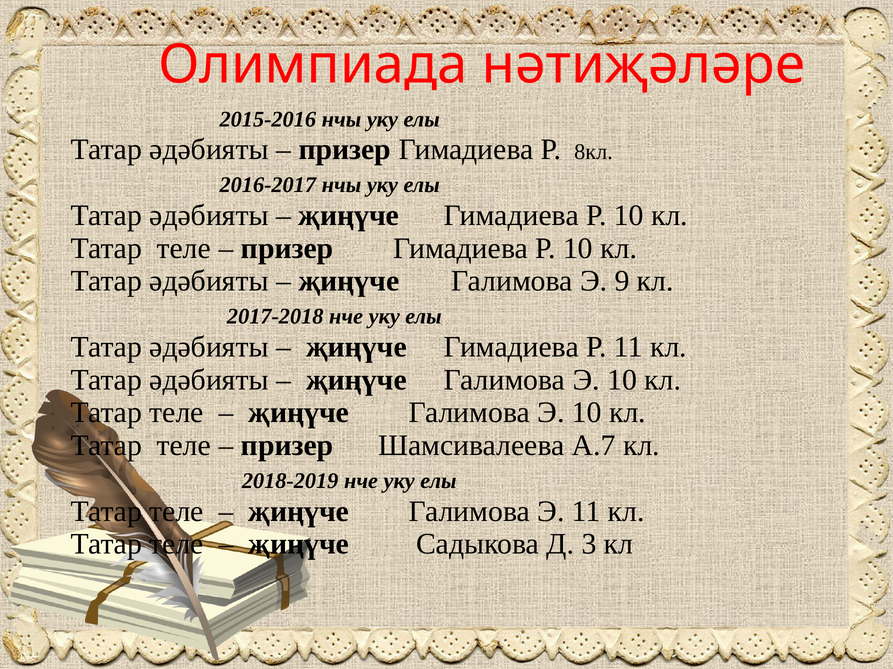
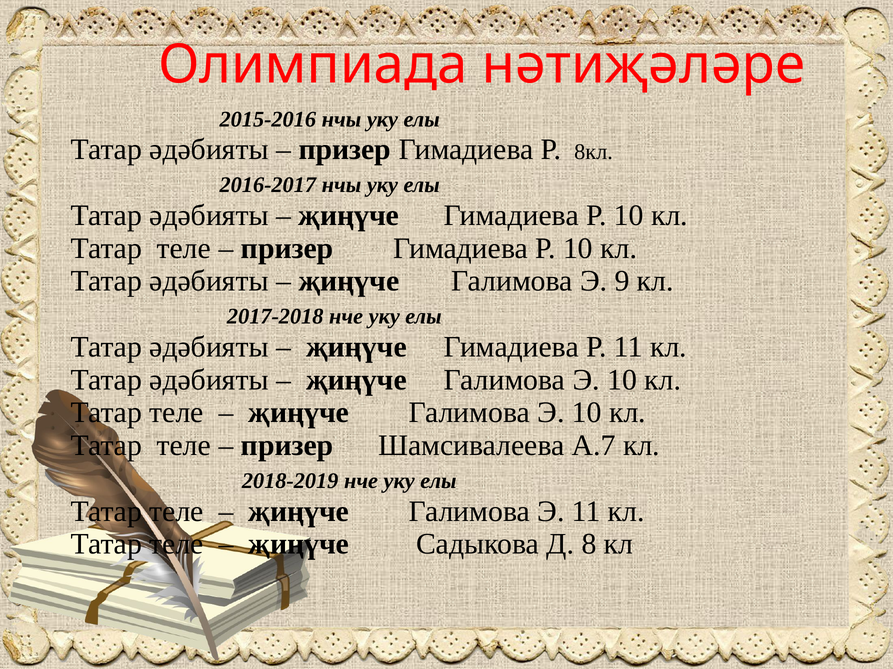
3: 3 -> 8 (589, 545)
